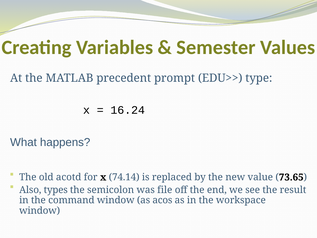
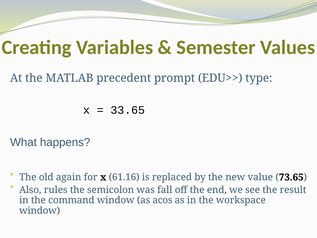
16.24: 16.24 -> 33.65 (128, 110)
acotd: acotd -> again (69, 177)
74.14: 74.14 -> 61.16 (124, 177)
types: types -> rules (56, 190)
file: file -> fall (165, 190)
